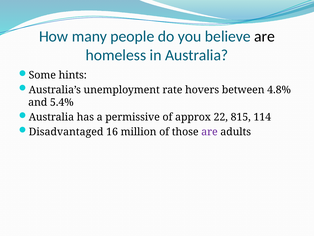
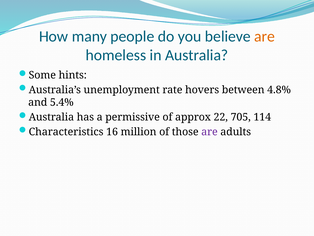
are colour: black -> orange (265, 36)
815: 815 -> 705 (241, 117)
Disadvantaged: Disadvantaged -> Characteristics (66, 132)
